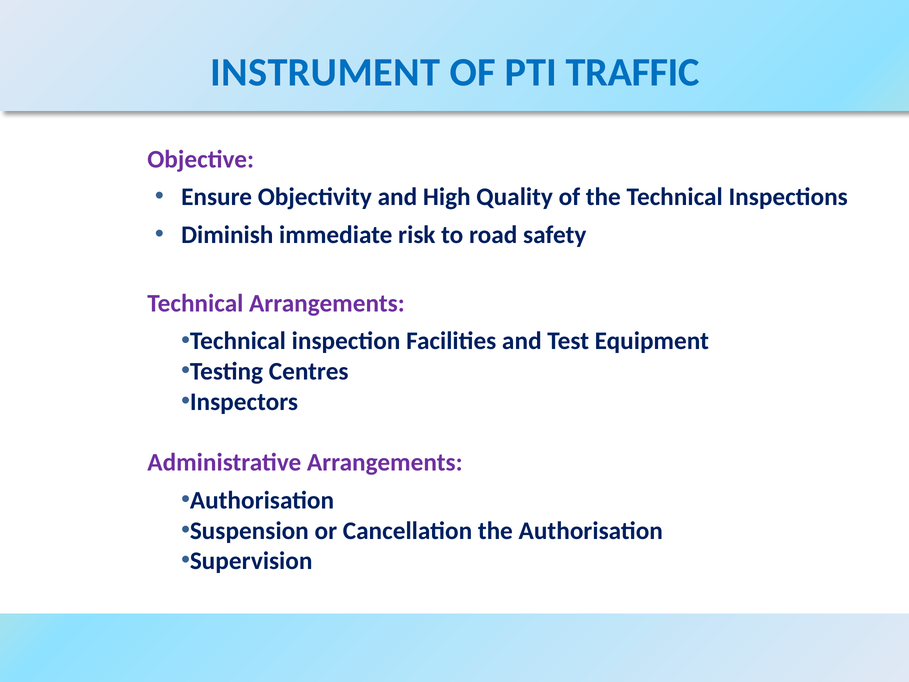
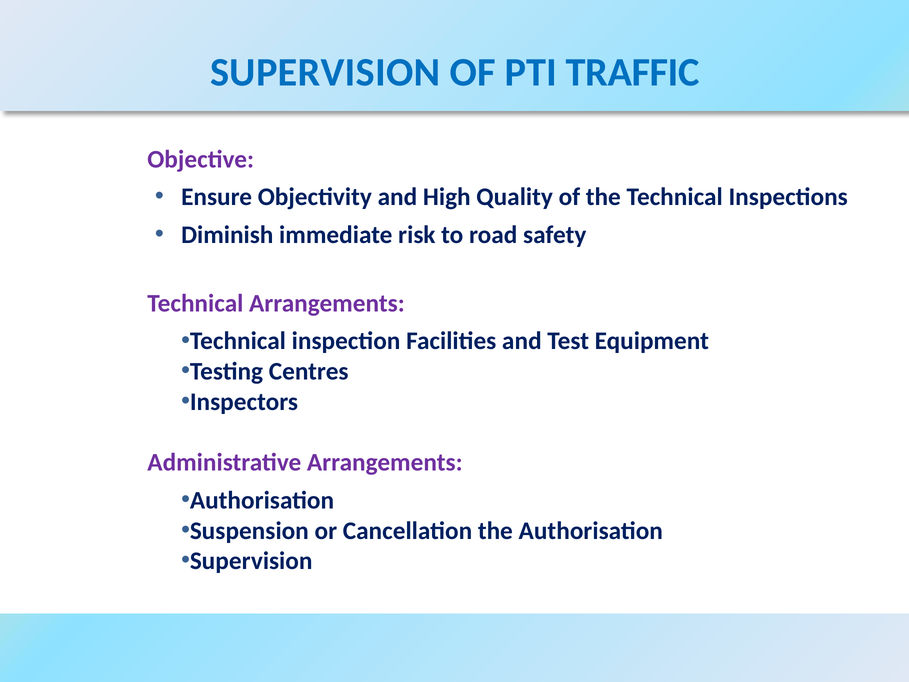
INSTRUMENT: INSTRUMENT -> SUPERVISION (325, 72)
